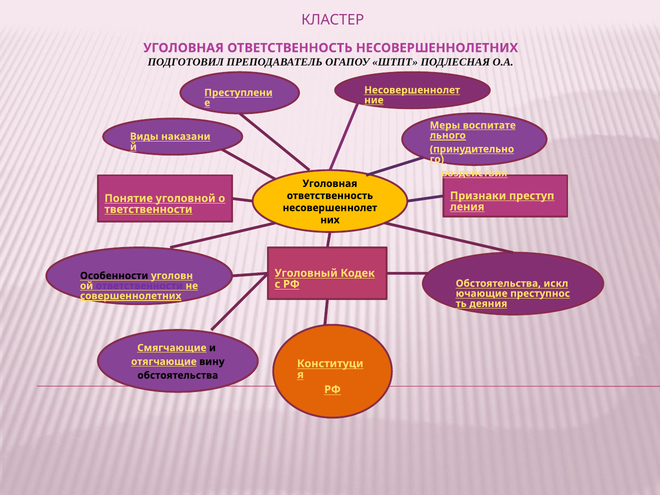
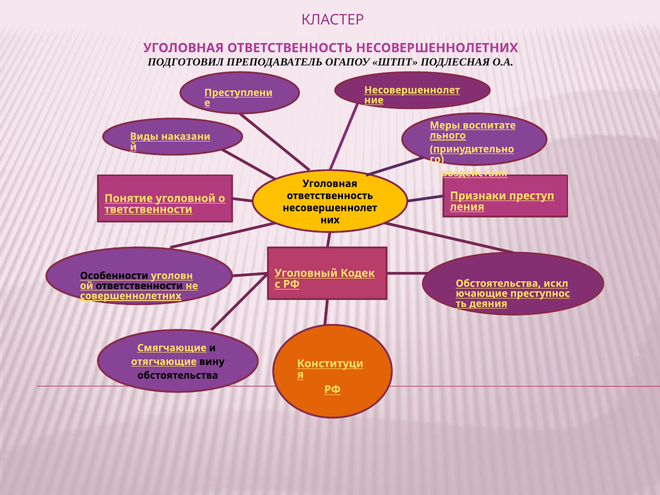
ответственности colour: purple -> black (139, 286)
